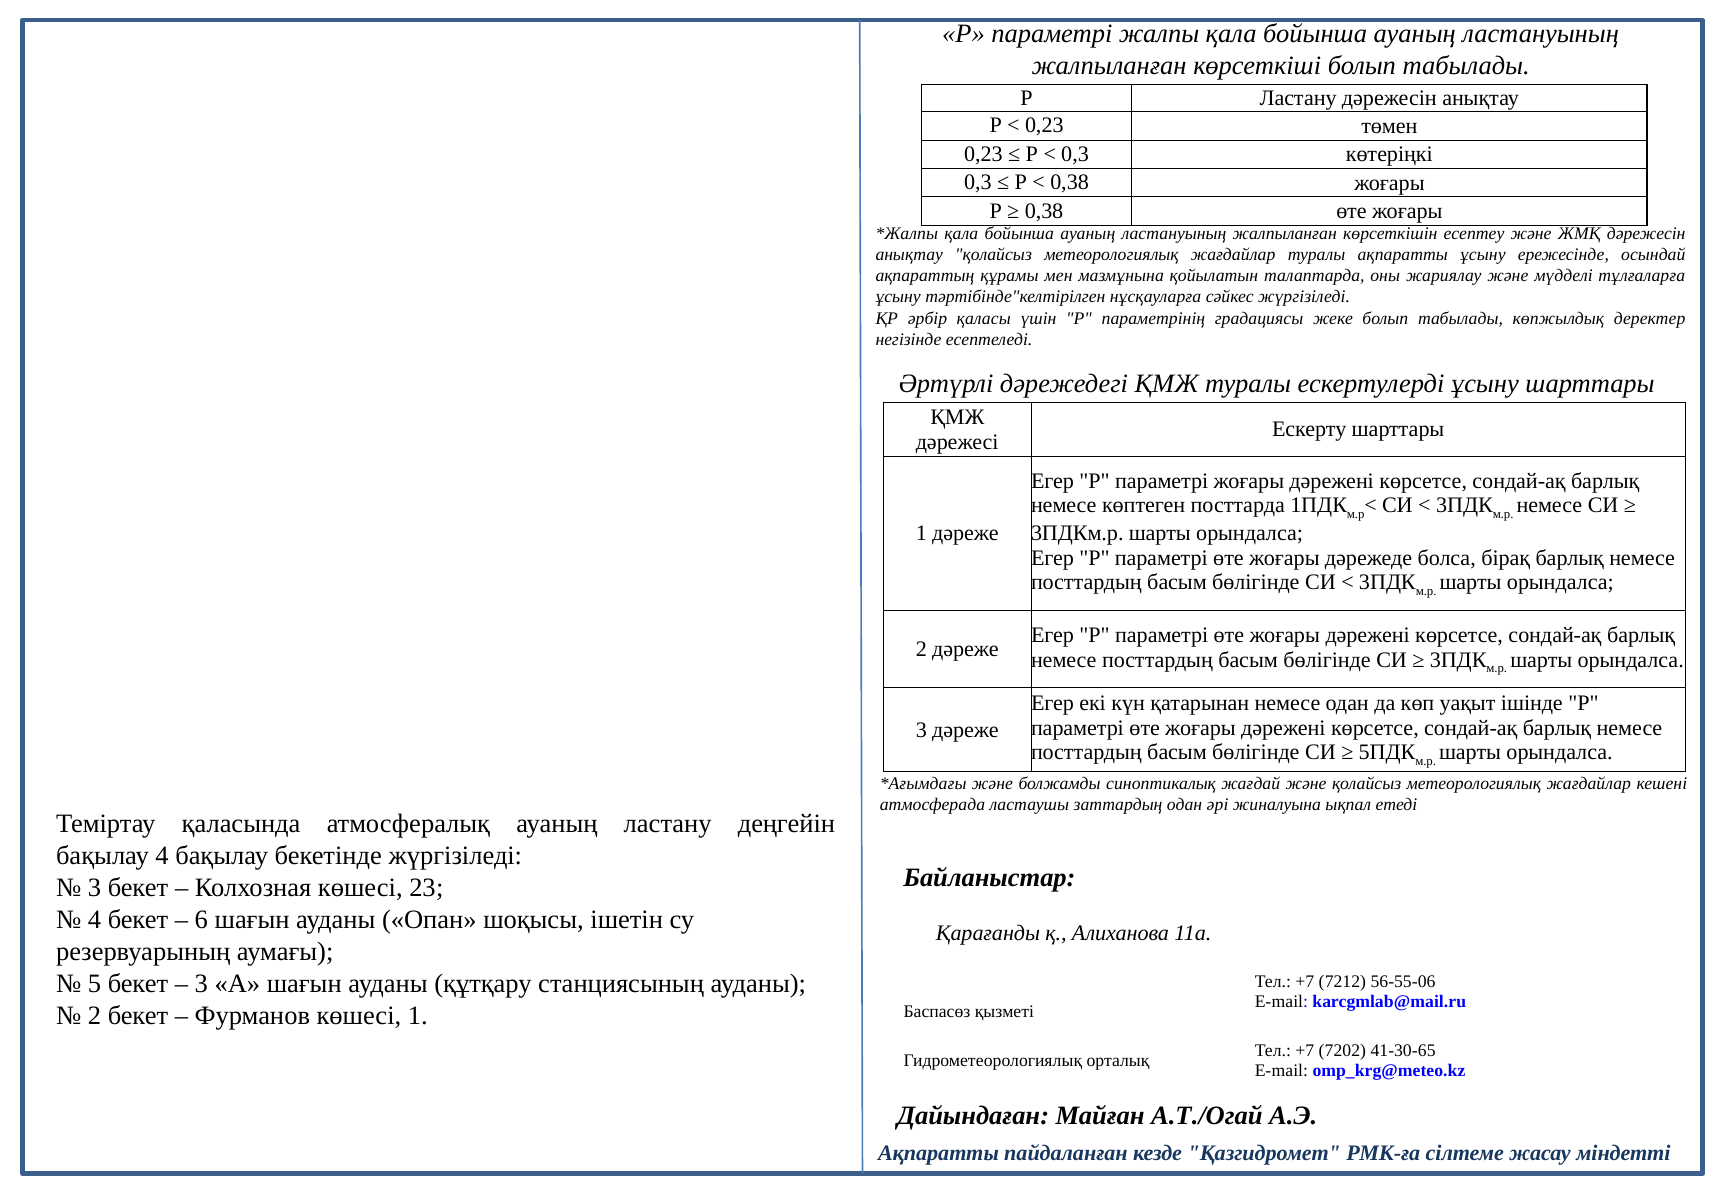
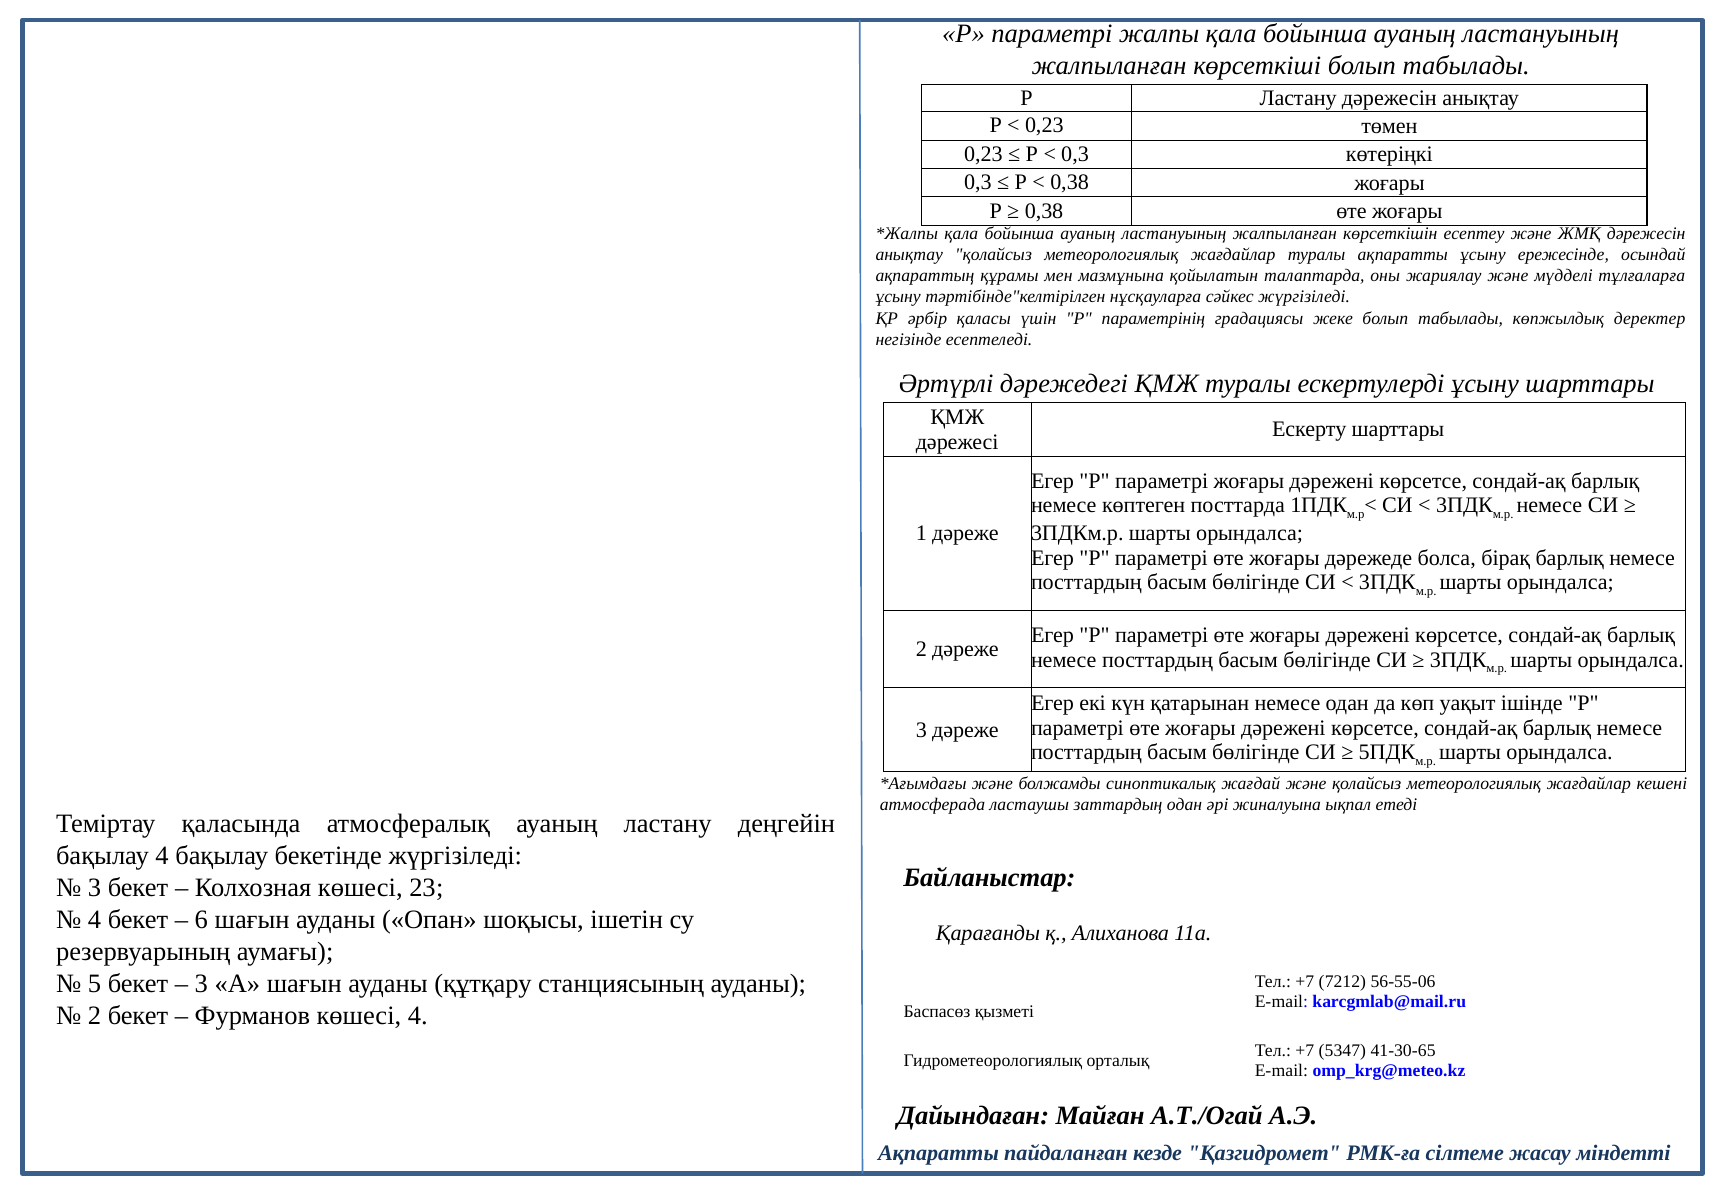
көшесі 1: 1 -> 4 (418, 1015)
7202: 7202 -> 5347 (1342, 1051)
